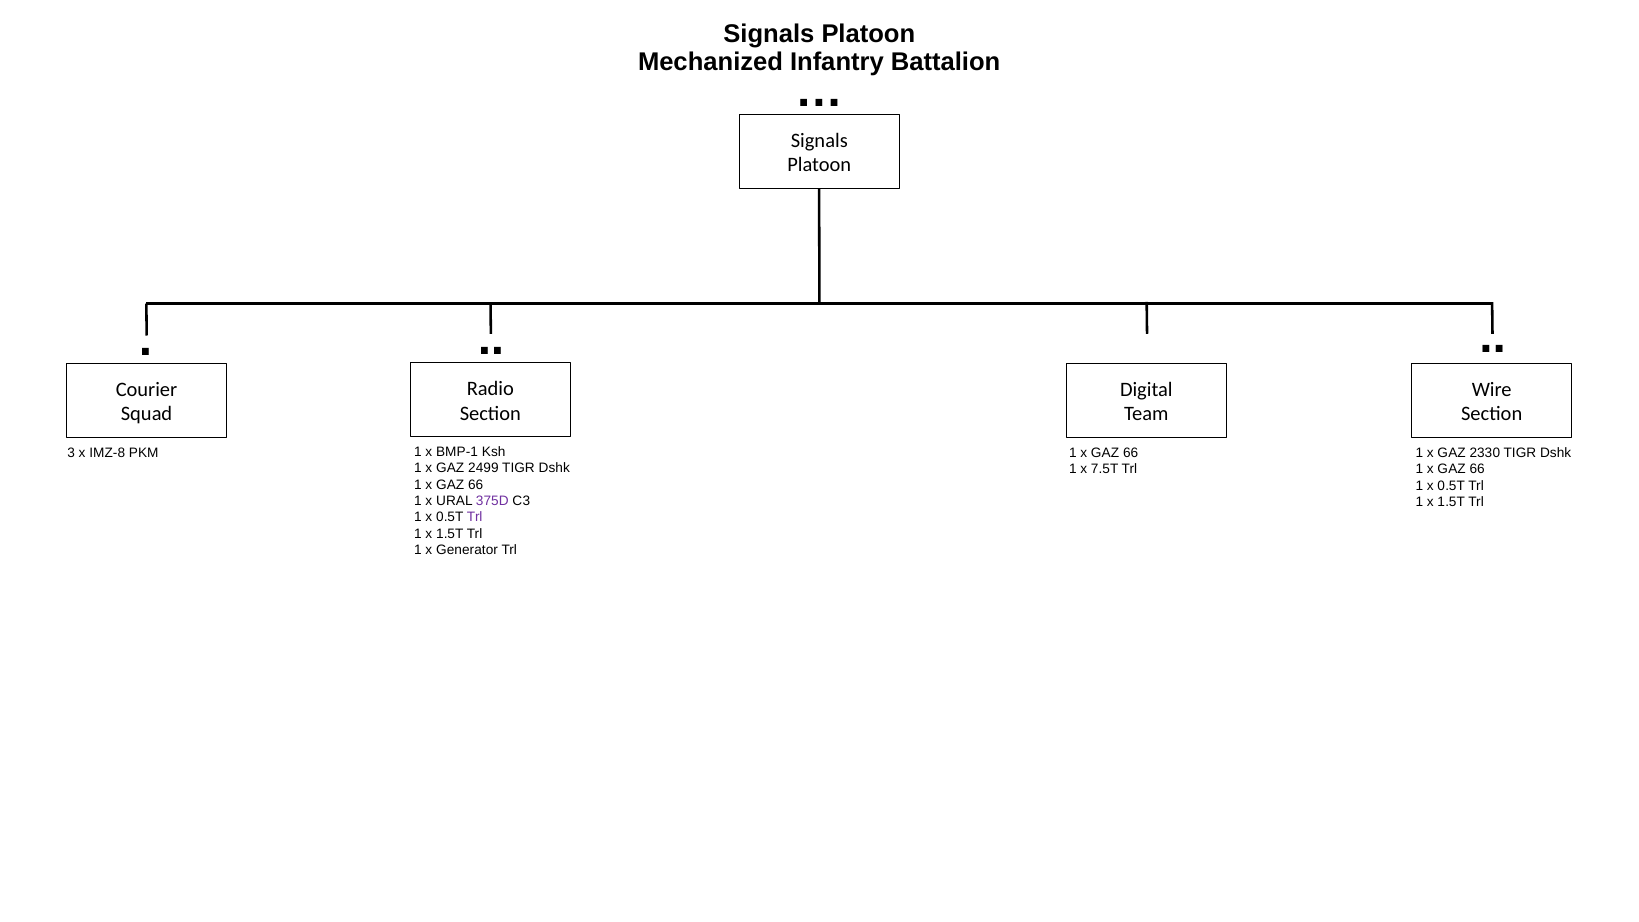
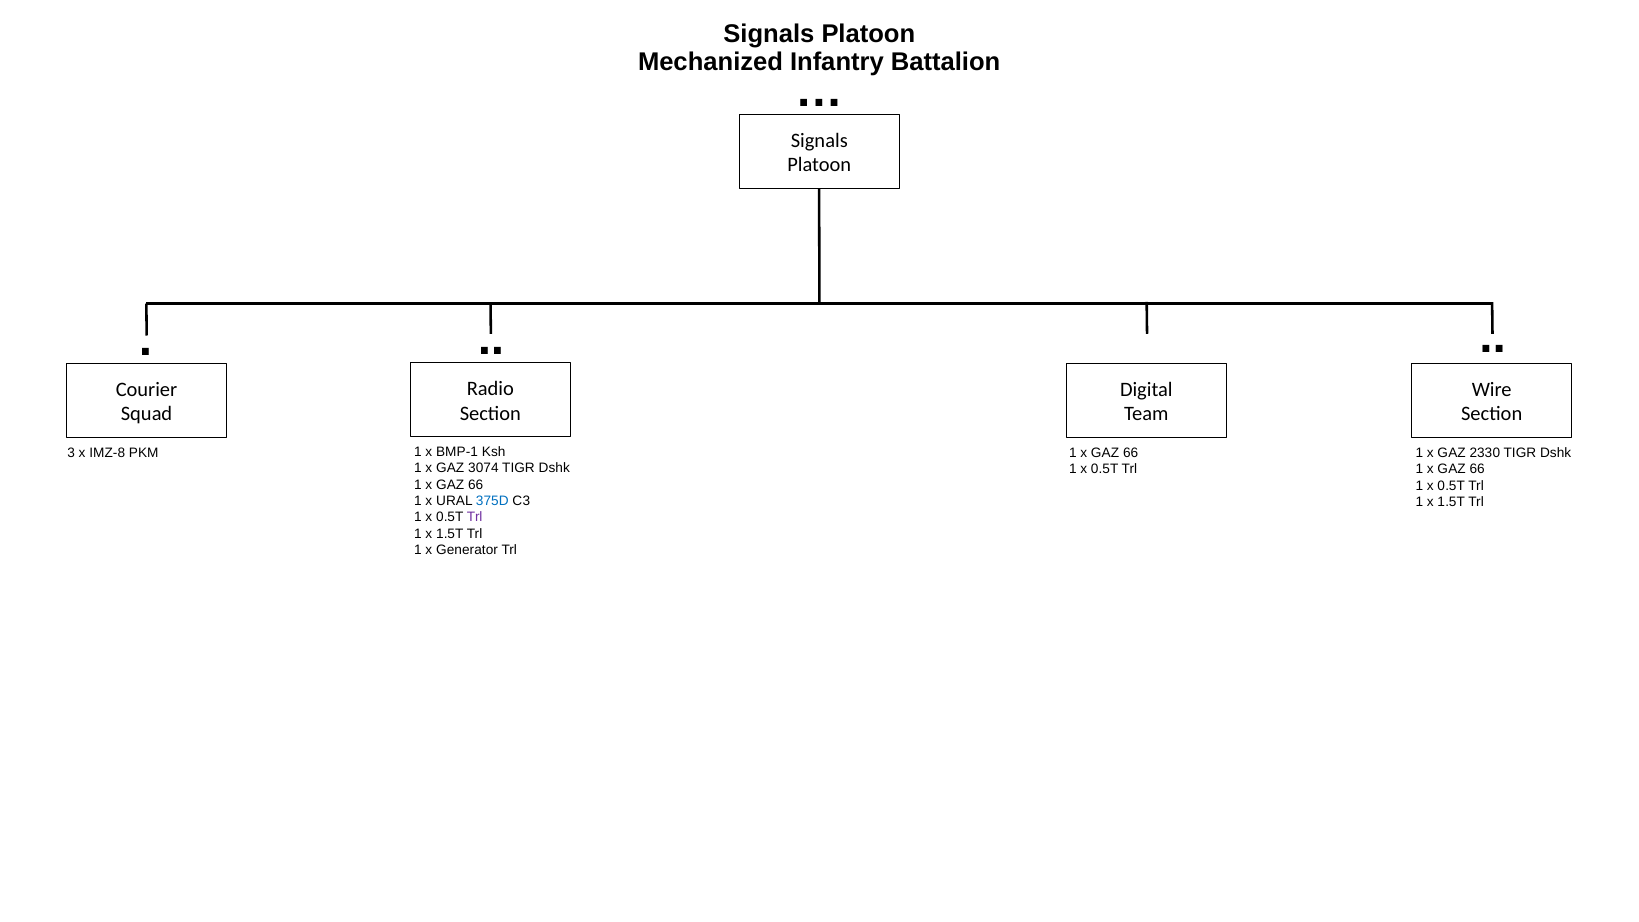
2499: 2499 -> 3074 (483, 468)
7.5T: 7.5T -> 0.5T (1105, 469)
375D colour: purple -> blue (492, 501)
